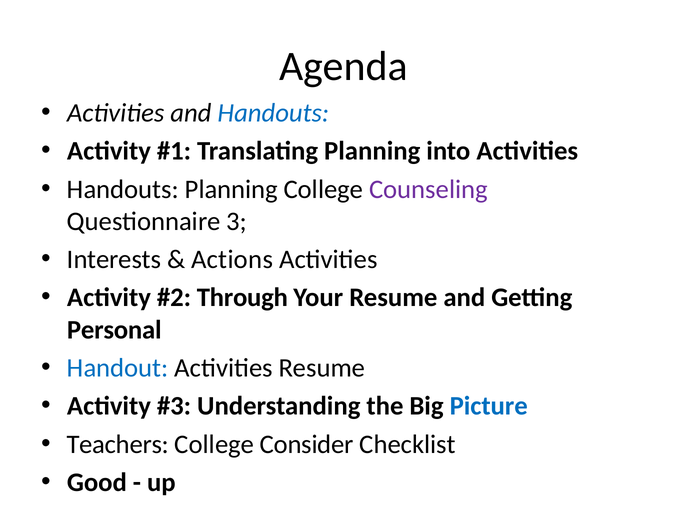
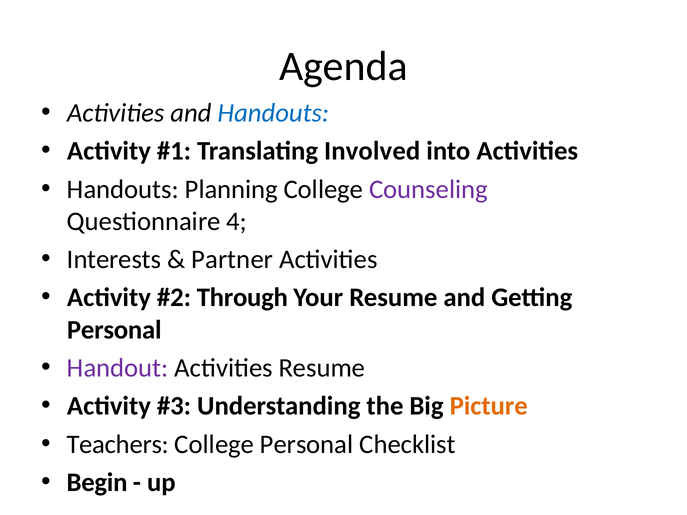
Translating Planning: Planning -> Involved (372, 151)
3: 3 -> 4 (237, 221)
Actions: Actions -> Partner (232, 260)
Handout colour: blue -> purple (118, 368)
Picture colour: blue -> orange (489, 406)
College Consider: Consider -> Personal (307, 444)
Good: Good -> Begin (97, 483)
